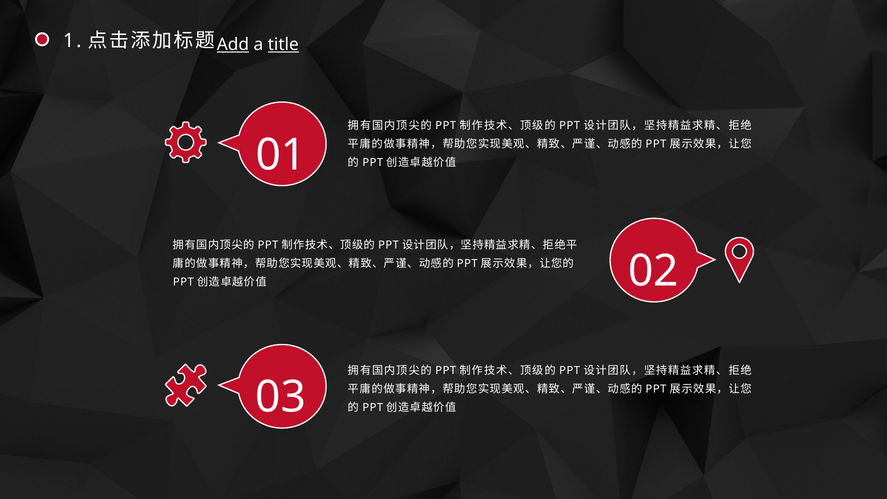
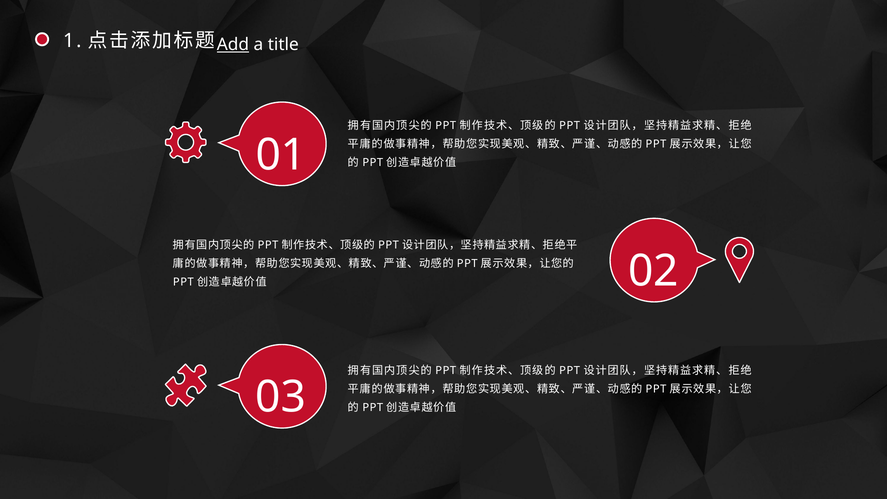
title underline: present -> none (283, 44)
